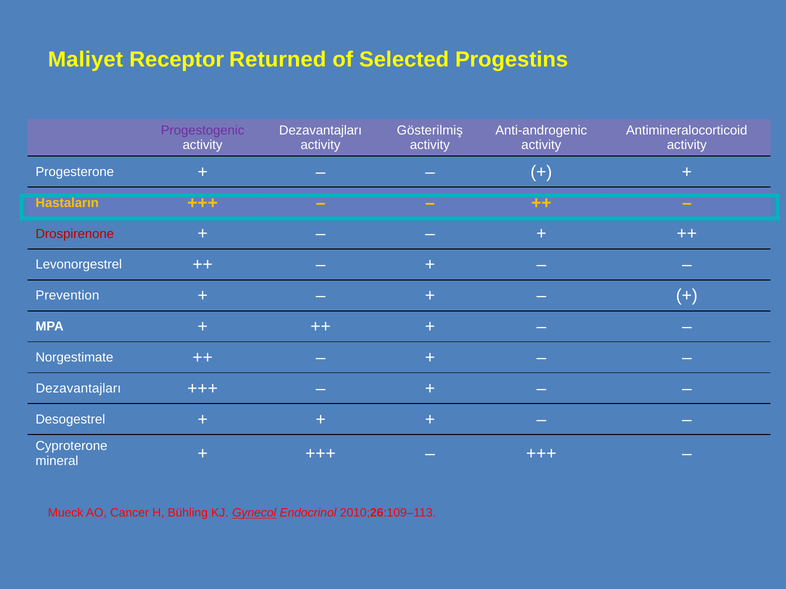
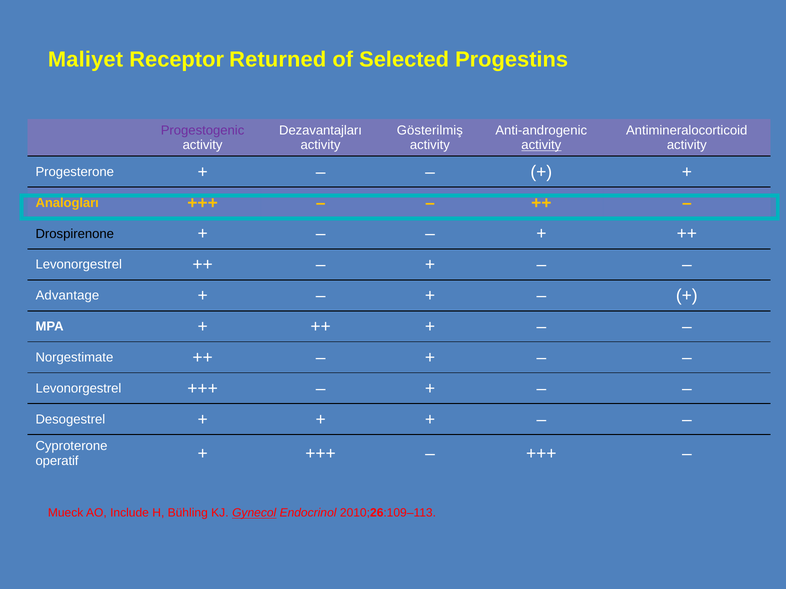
activity underline: none -> present (541, 145)
Hastaların: Hastaların -> Analogları (67, 203)
Drospirenone colour: red -> black (75, 234)
Prevention: Prevention -> Advantage (67, 296)
Dezavantajları: Dezavantajları -> Levonorgestrel (78, 389)
mineral: mineral -> operatif (57, 461)
Cancer: Cancer -> Include (130, 513)
